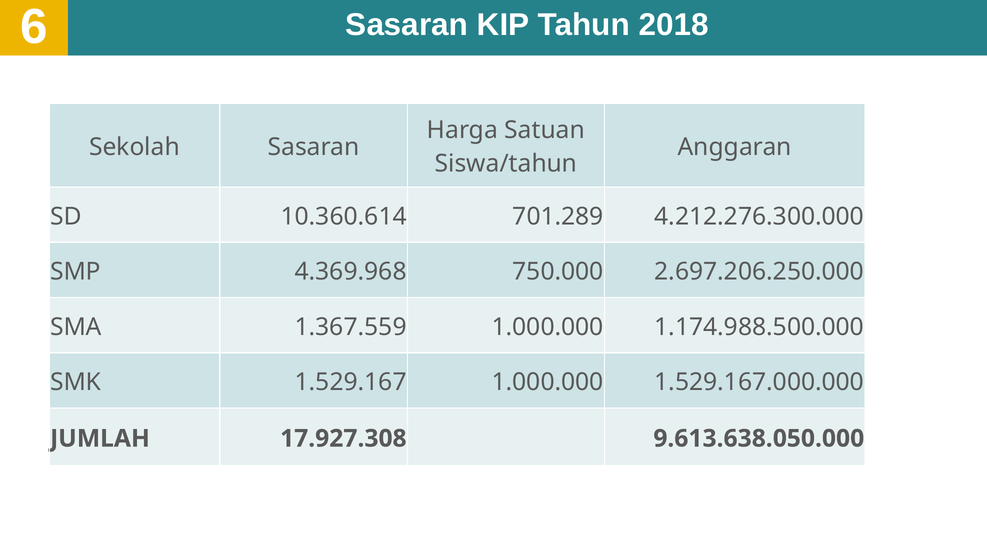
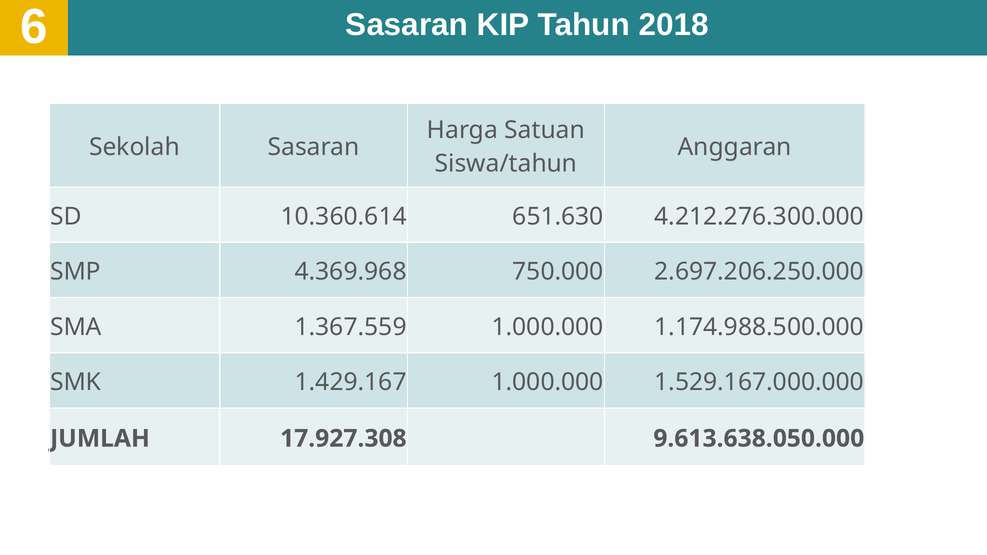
701.289: 701.289 -> 651.630 (558, 216)
1.529.167: 1.529.167 -> 1.429.167 (351, 382)
